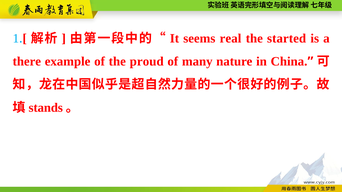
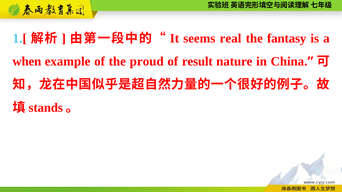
started: started -> fantasy (287, 39)
there: there -> when (27, 62)
many: many -> result (197, 62)
